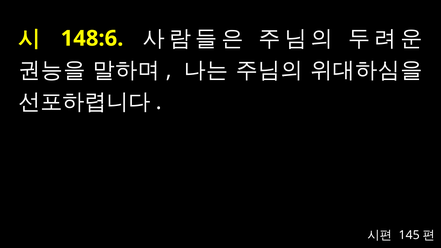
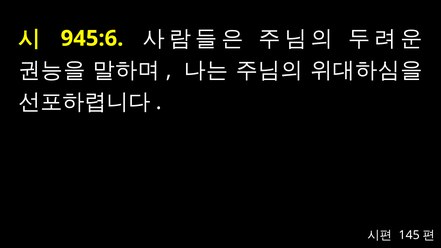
148:6: 148:6 -> 945:6 (92, 38)
